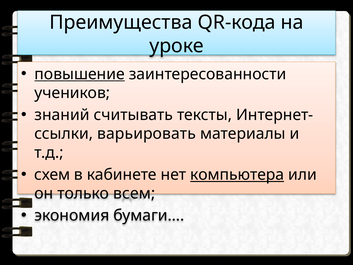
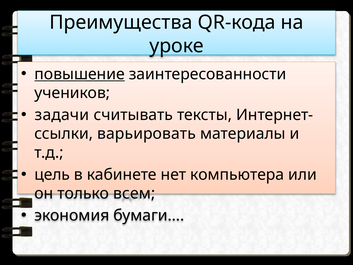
знаний: знаний -> задачи (62, 115)
схем: схем -> цель (52, 174)
компьютера underline: present -> none (237, 174)
